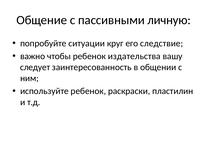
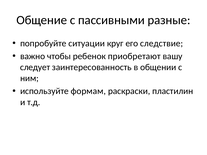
личную: личную -> разные (169, 20)
издательства: издательства -> приобретают (134, 56)
используйте ребенок: ребенок -> формам (88, 91)
